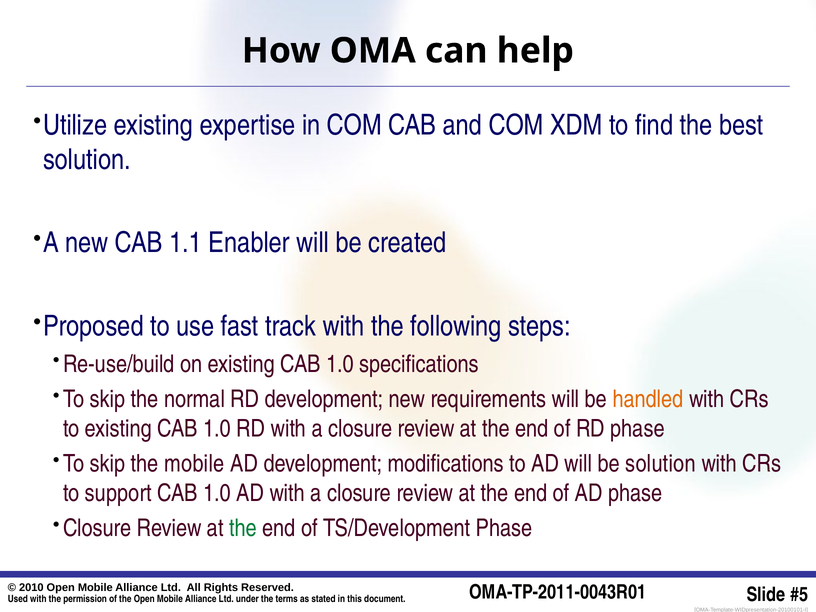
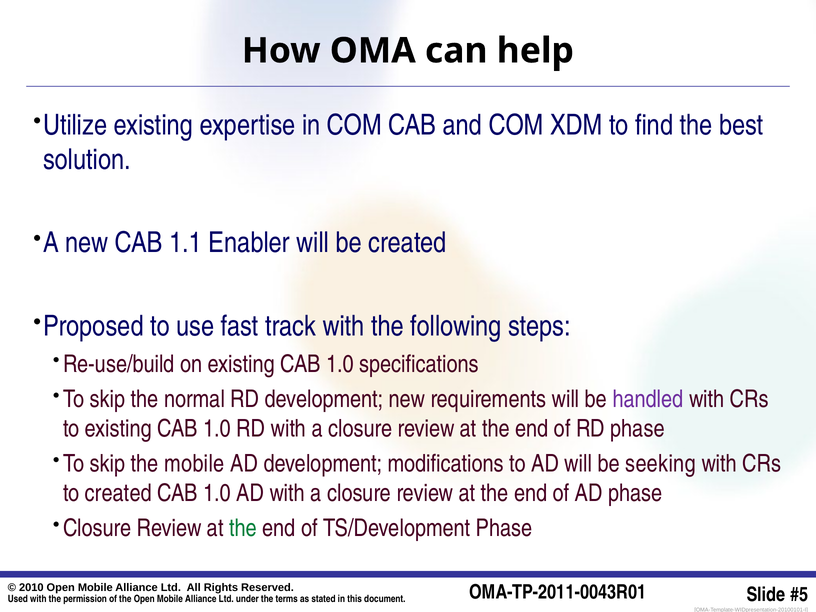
handled colour: orange -> purple (648, 399)
be solution: solution -> seeking (661, 464)
to support: support -> created (118, 493)
